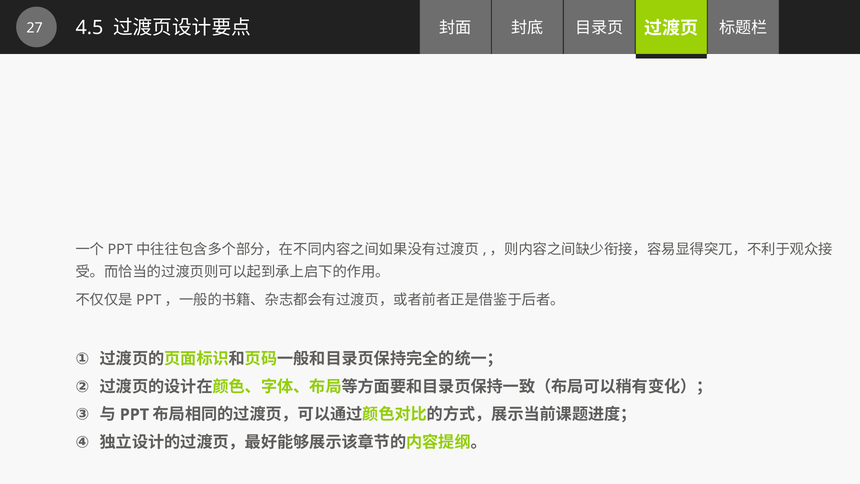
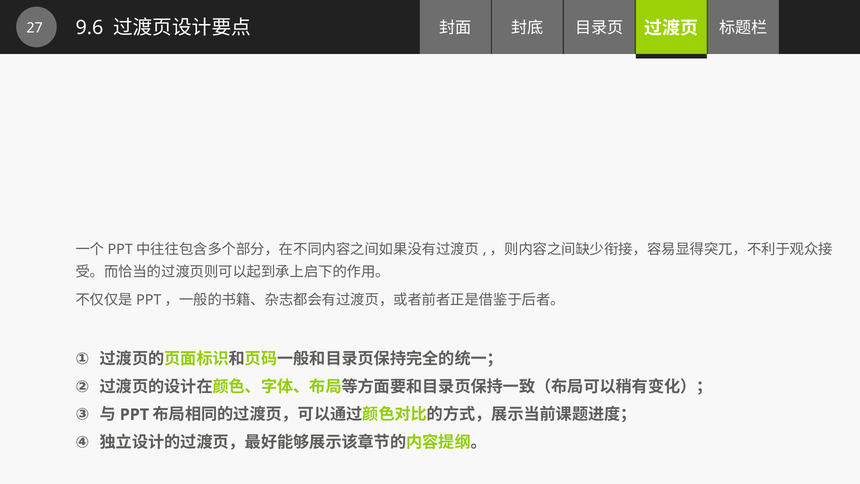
4.5: 4.5 -> 9.6 (90, 27)
